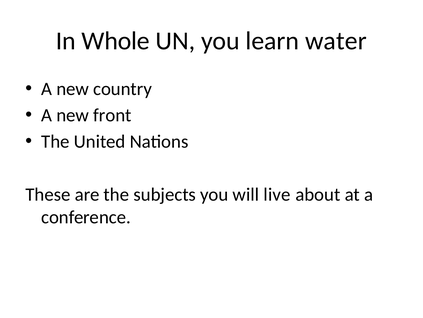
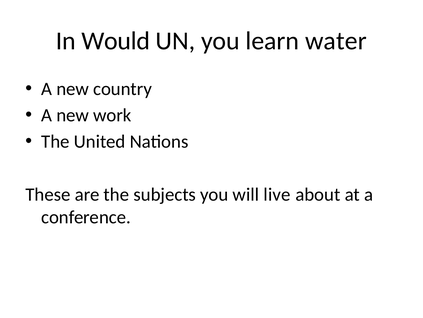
Whole: Whole -> Would (116, 41)
front: front -> work (112, 115)
